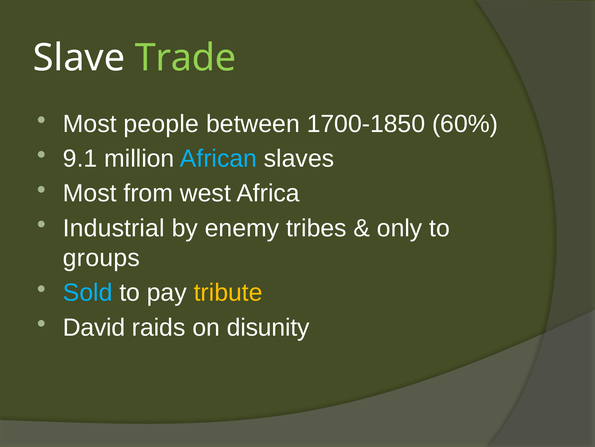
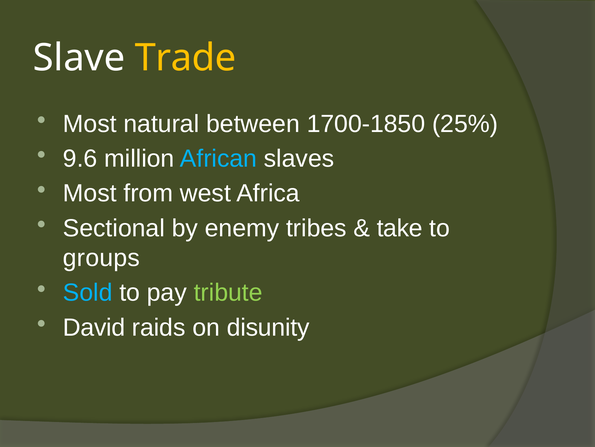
Trade colour: light green -> yellow (185, 58)
people: people -> natural (161, 124)
60%: 60% -> 25% (465, 124)
9.1: 9.1 -> 9.6 (80, 158)
Industrial: Industrial -> Sectional (114, 228)
only: only -> take (400, 228)
tribute colour: yellow -> light green (228, 292)
